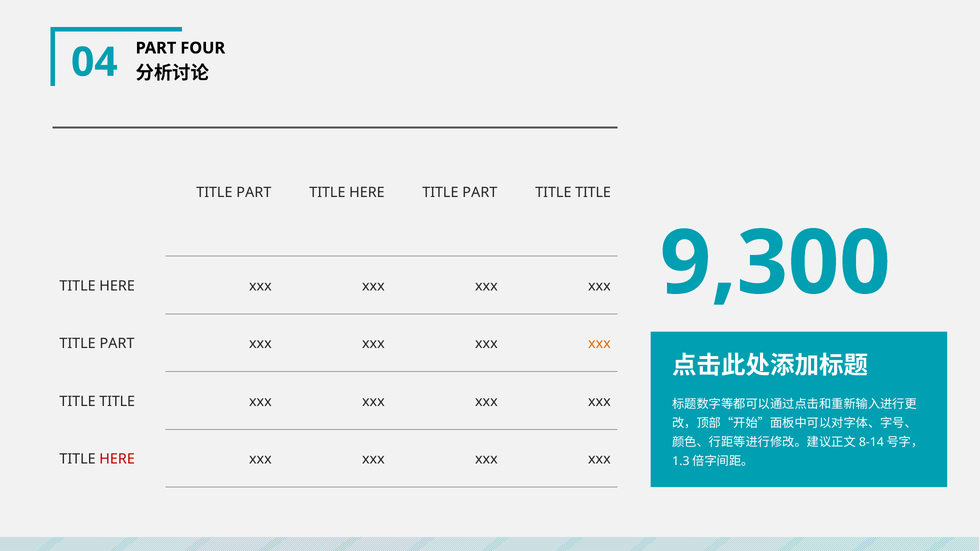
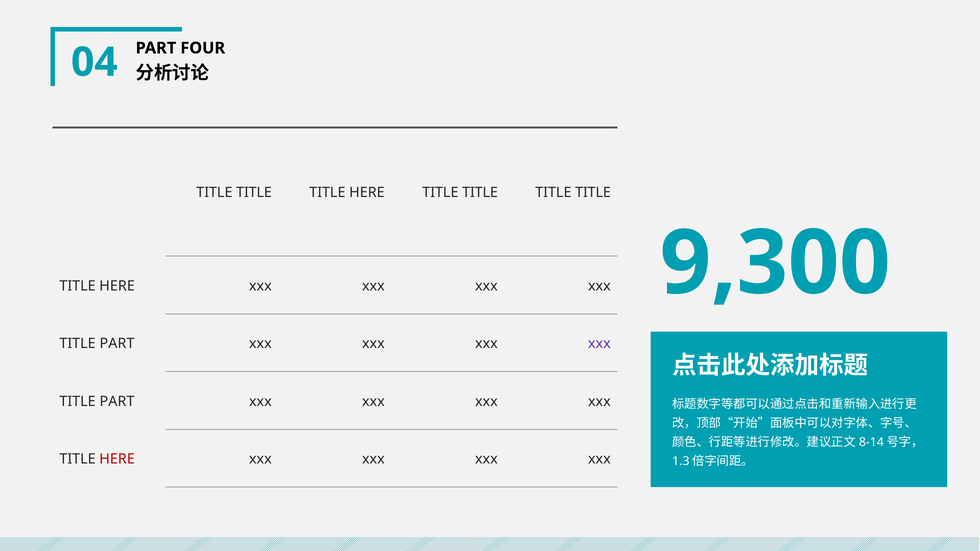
PART: PART -> TITLE (254, 193)
HERE TITLE PART: PART -> TITLE (480, 193)
xxx colour: orange -> purple (599, 344)
TITLE: TITLE -> PART (117, 401)
